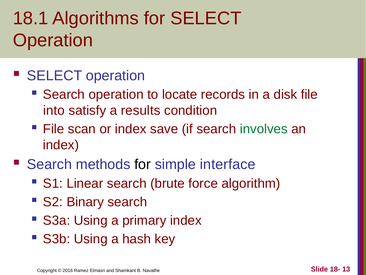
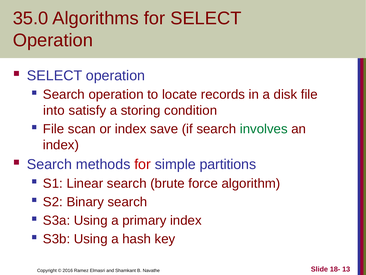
18.1: 18.1 -> 35.0 (31, 18)
results: results -> storing (141, 110)
for colour: black -> red (143, 164)
interface: interface -> partitions (228, 164)
